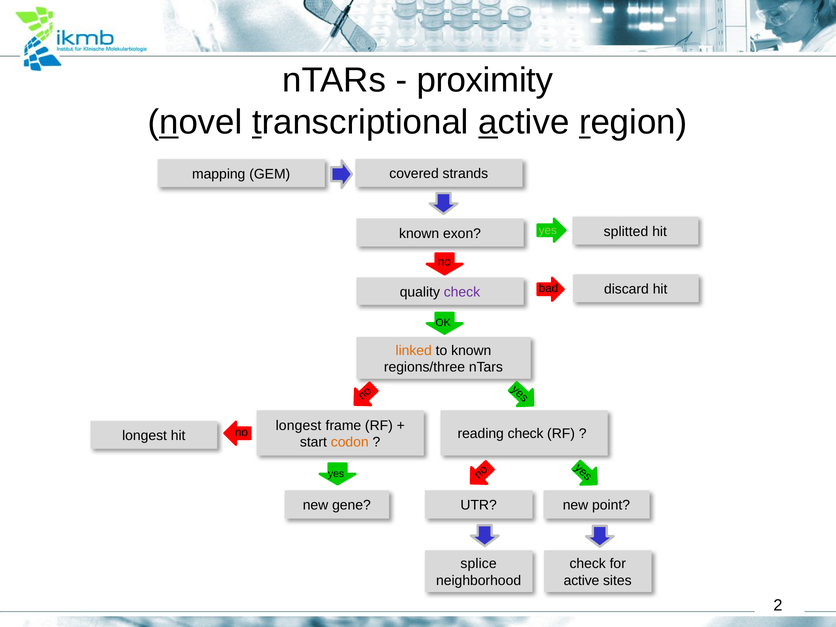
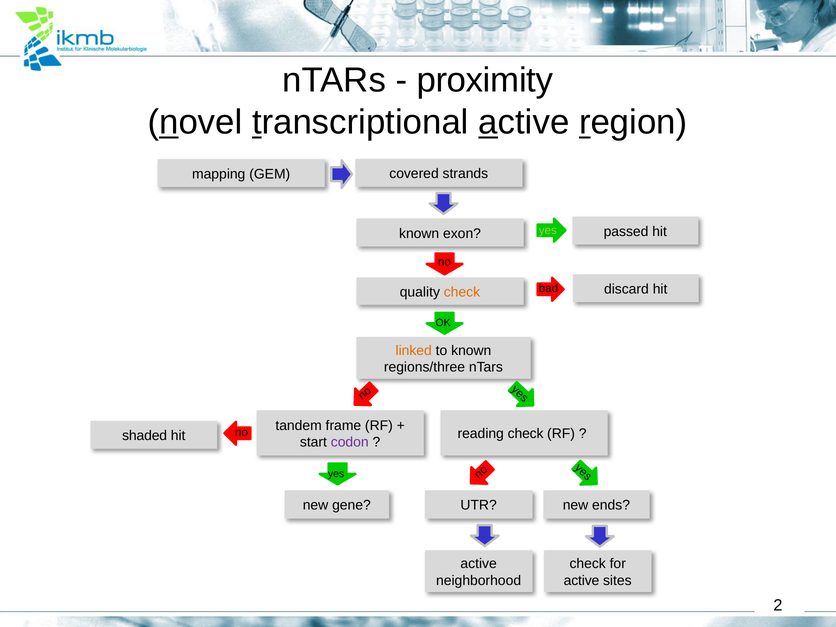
splitted: splitted -> passed (626, 232)
check colour: purple -> orange (462, 292)
longest: longest -> tandem (299, 426)
longest: longest -> shaded (145, 436)
codon colour: orange -> purple (350, 442)
point: point -> ends (611, 505)
splice: splice -> active (479, 564)
